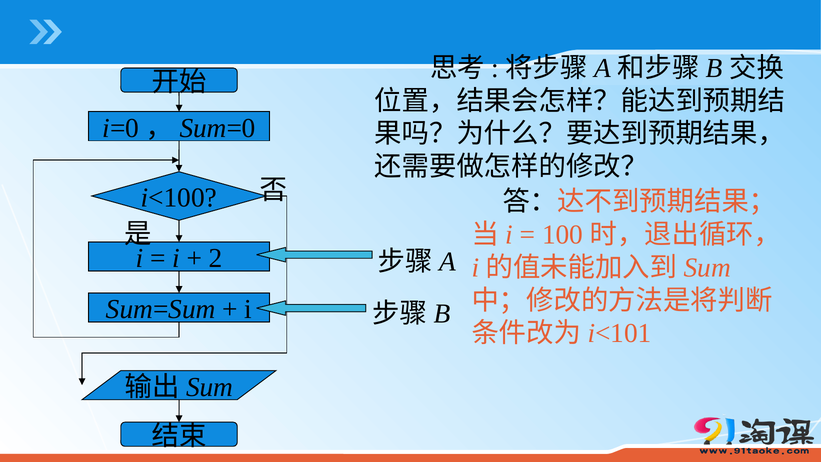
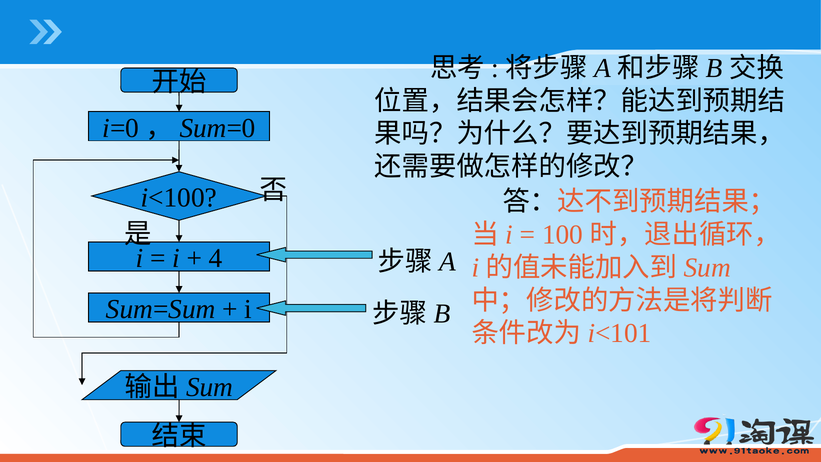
2: 2 -> 4 (216, 258)
